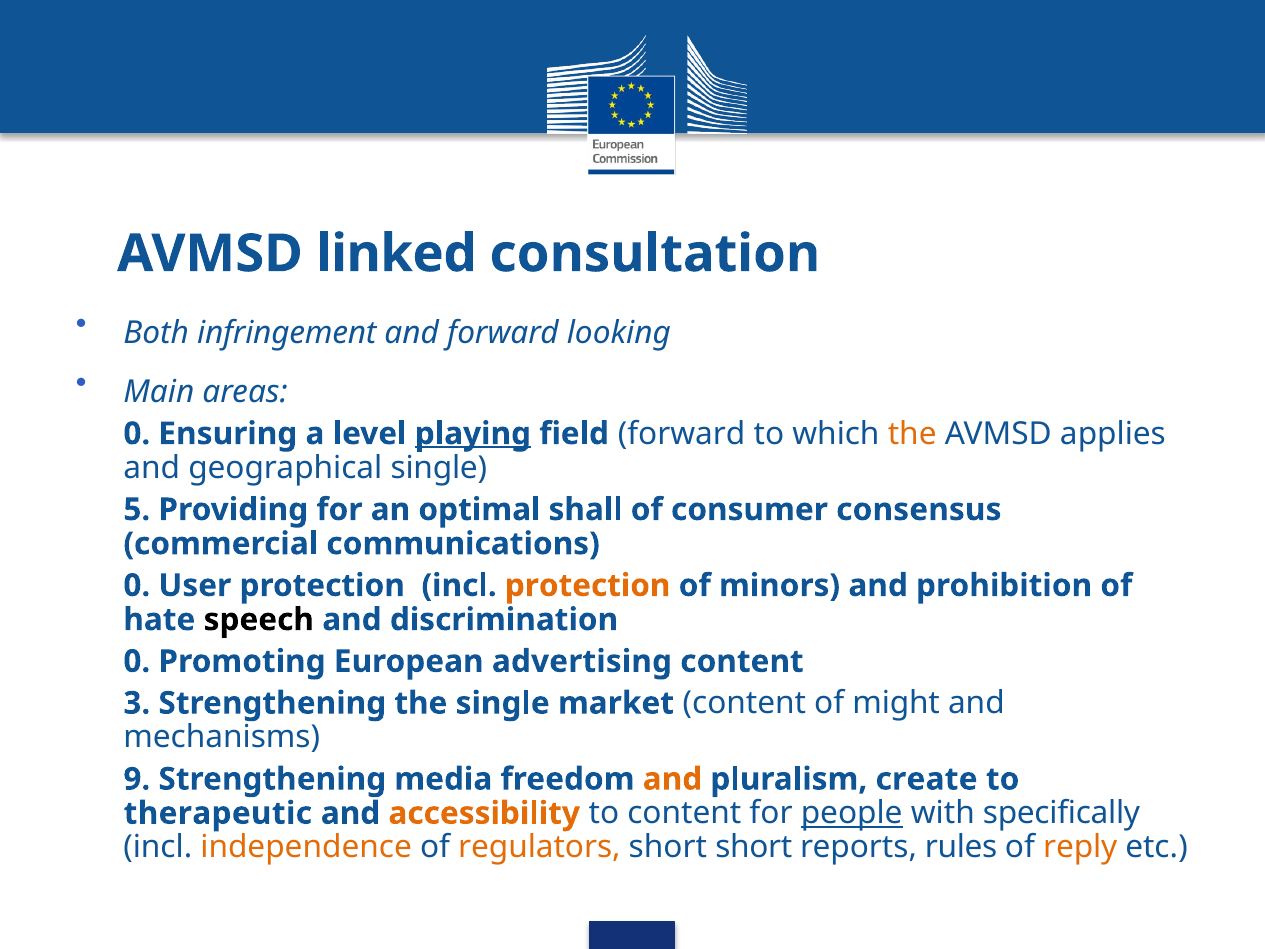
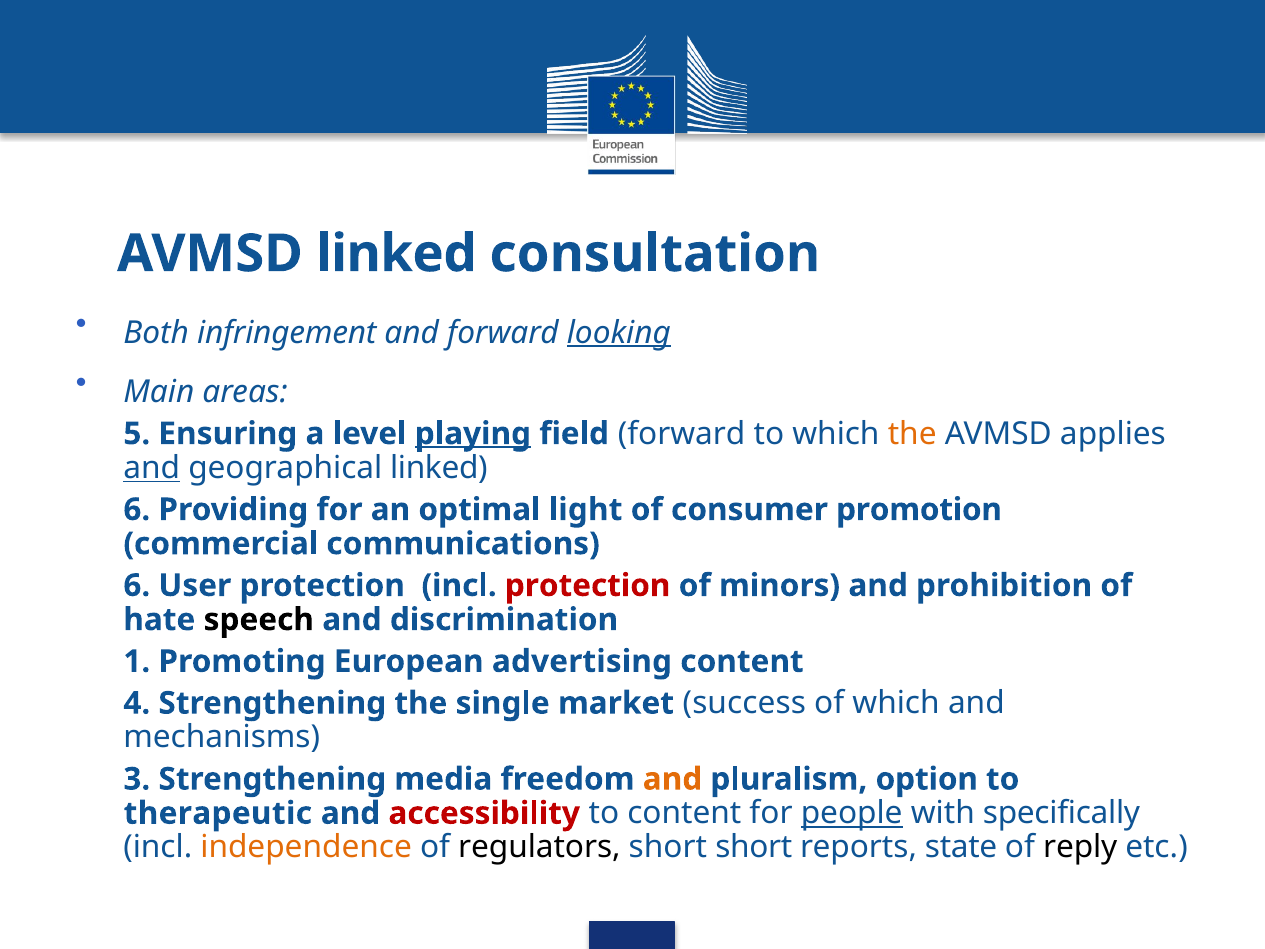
looking underline: none -> present (619, 333)
0: 0 -> 5 (137, 434)
and underline: none -> present (152, 468)
geographical single: single -> linked (439, 468)
5: 5 -> 6 (137, 510)
shall: shall -> light (586, 510)
consensus: consensus -> promotion (919, 510)
0: 0 -> 6 (137, 585)
protection colour: orange -> red (588, 585)
0: 0 -> 1 (137, 661)
3: 3 -> 4 (137, 703)
market content: content -> success (744, 703)
of might: might -> which (896, 703)
9: 9 -> 3 (137, 779)
create: create -> option (927, 779)
accessibility colour: orange -> red (484, 813)
regulators colour: orange -> black (539, 847)
rules: rules -> state (961, 847)
reply colour: orange -> black (1080, 847)
